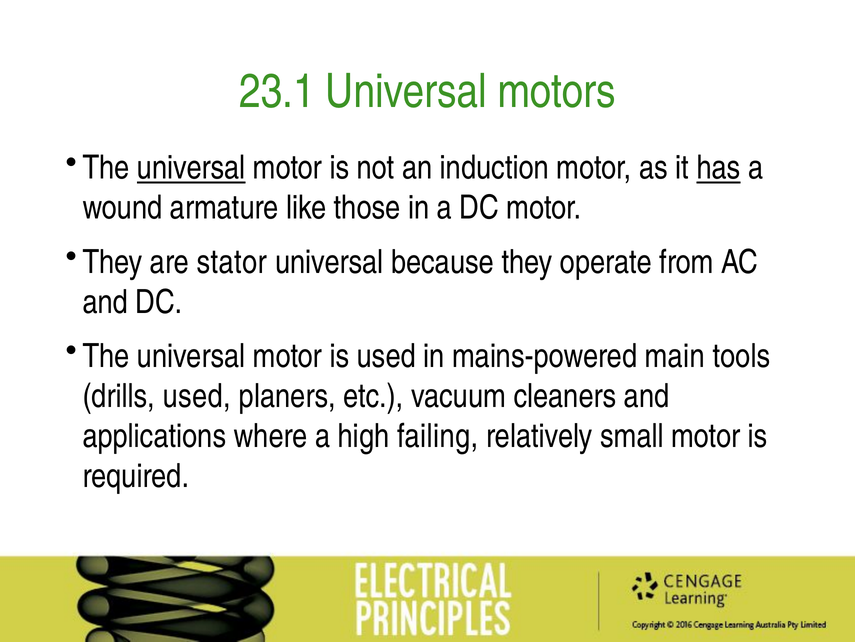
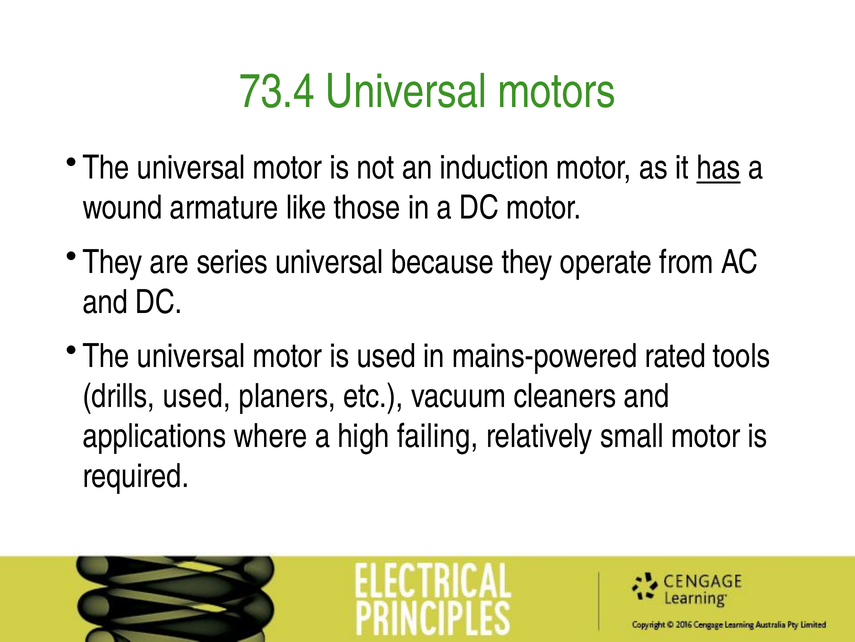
23.1: 23.1 -> 73.4 (277, 92)
universal underline: present -> none (191, 168)
stator: stator -> series (232, 262)
main: main -> rated (675, 356)
